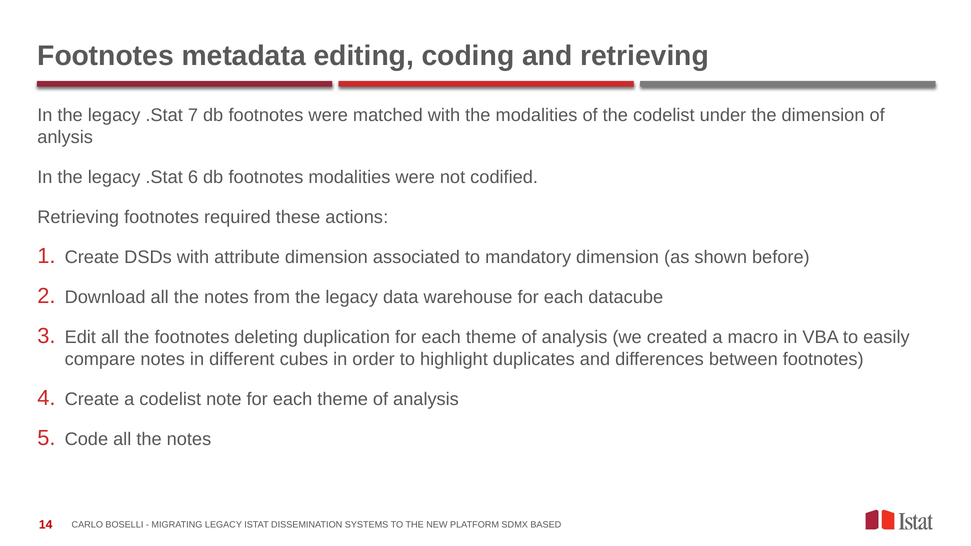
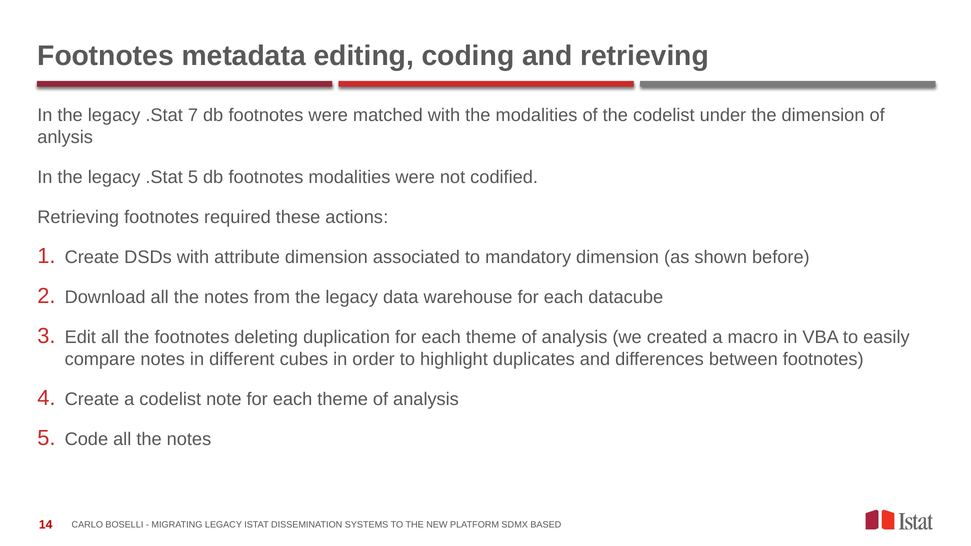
.Stat 6: 6 -> 5 (193, 177)
